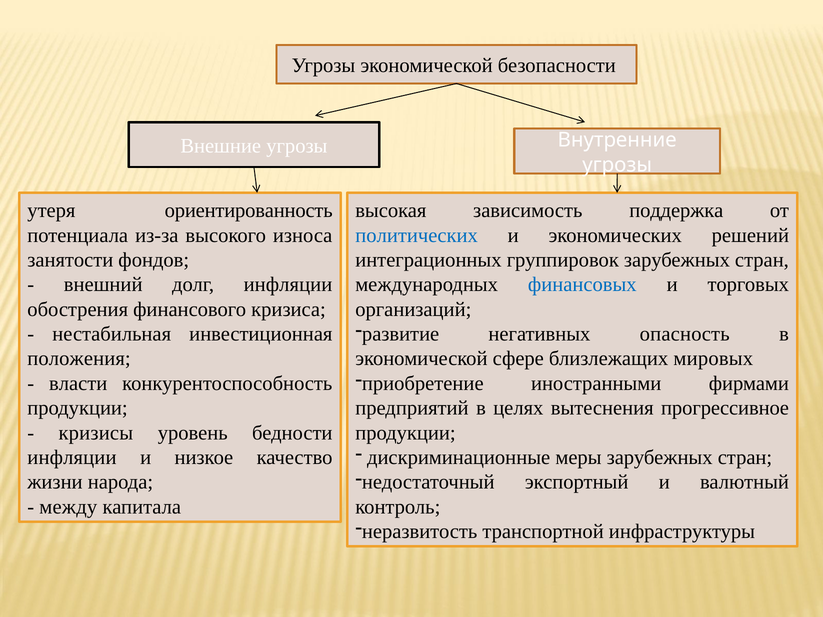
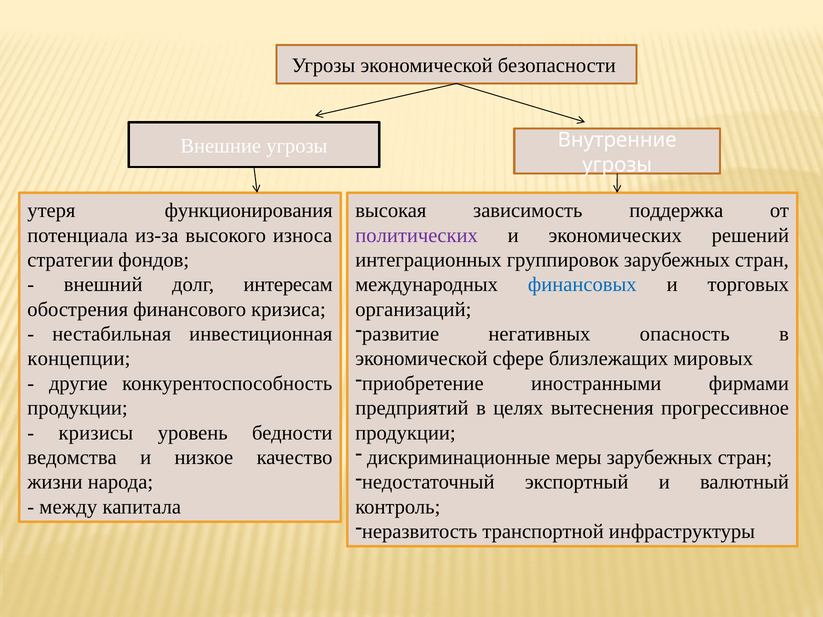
ориентированность: ориентированность -> функционирования (249, 211)
политических colour: blue -> purple (417, 235)
занятости: занятости -> стратегии (70, 260)
долг инфляции: инфляции -> интересам (288, 285)
положения: положения -> концепции (79, 359)
власти: власти -> другие (78, 384)
инфляции: инфляции -> ведомства (72, 458)
